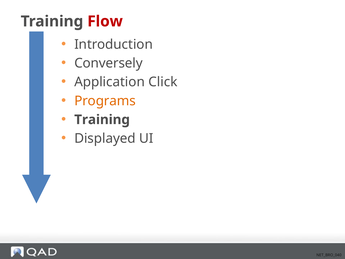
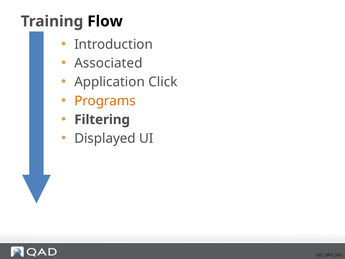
Flow colour: red -> black (105, 21)
Conversely: Conversely -> Associated (108, 63)
Training: Training -> Filtering (102, 120)
